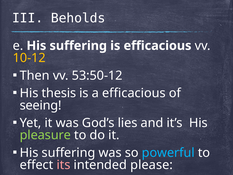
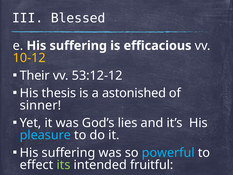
Beholds: Beholds -> Blessed (78, 18)
Then: Then -> Their (35, 75)
53:50-12: 53:50-12 -> 53:12-12 (97, 75)
a efficacious: efficacious -> astonished (134, 93)
seeing: seeing -> sinner (40, 105)
pleasure colour: light green -> light blue (45, 135)
its colour: pink -> light green (63, 165)
please: please -> fruitful (152, 165)
